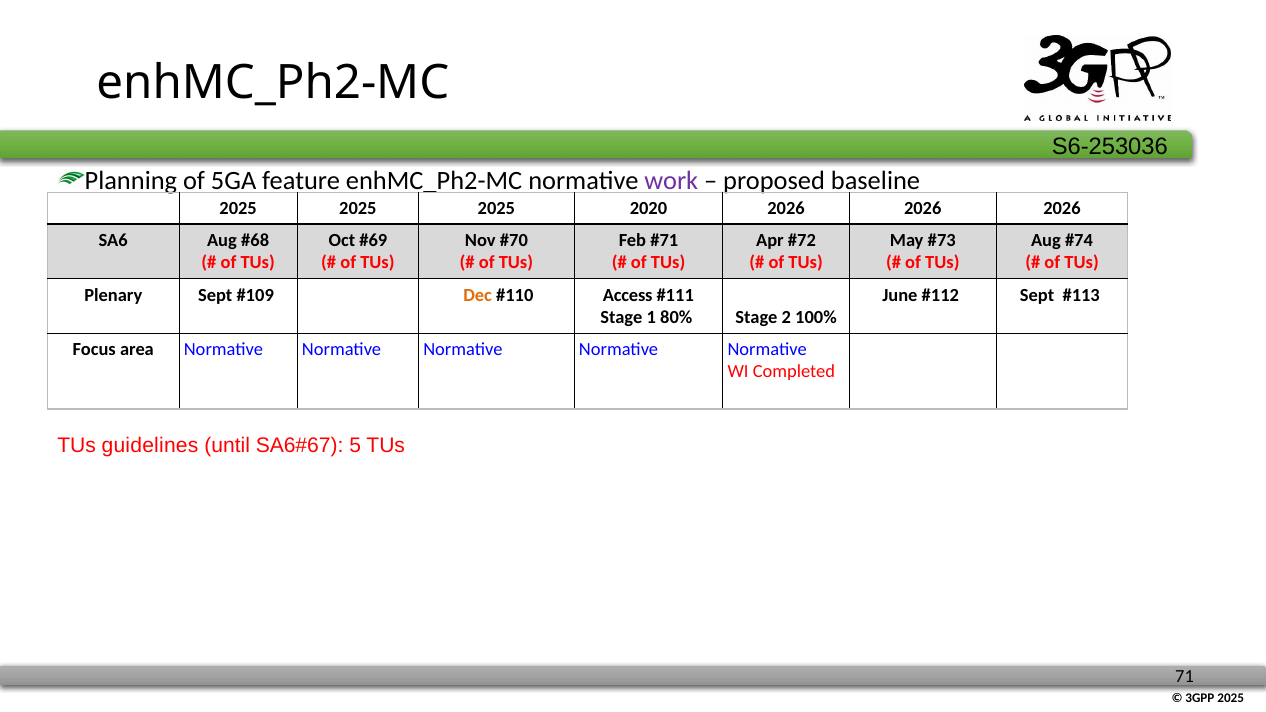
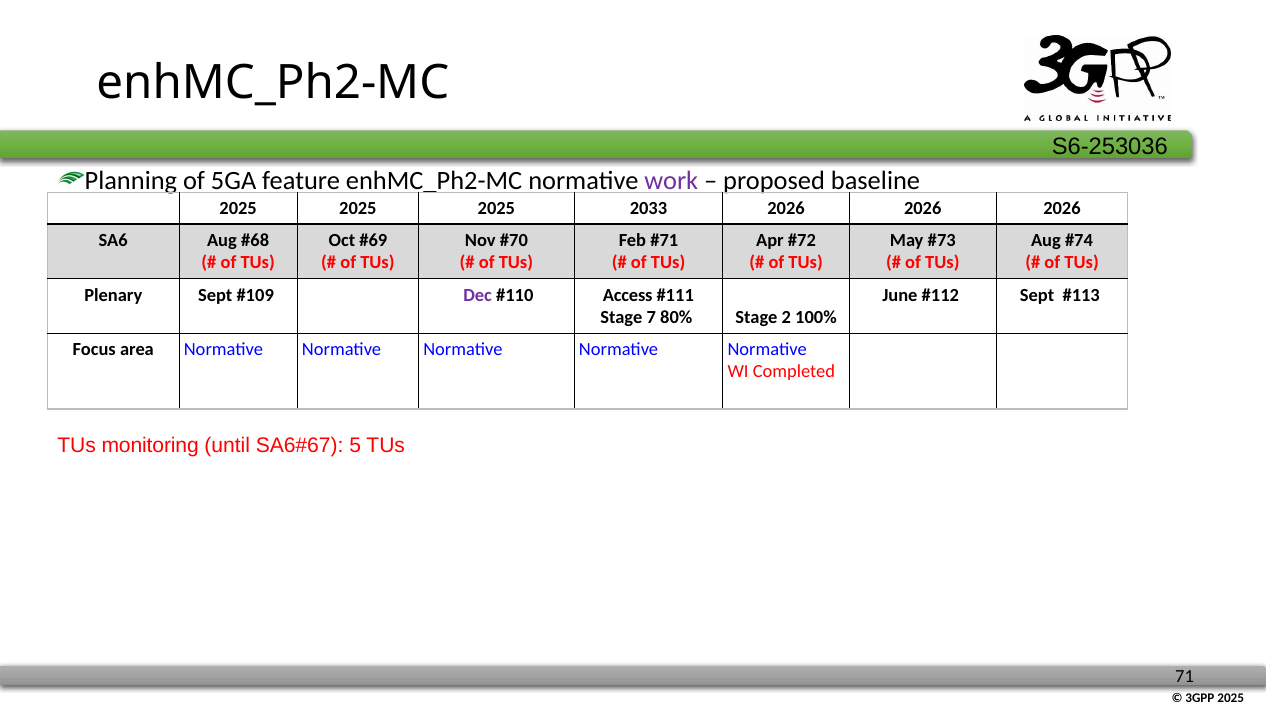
2020: 2020 -> 2033 (648, 208)
Dec colour: orange -> purple (478, 295)
1: 1 -> 7 (651, 317)
guidelines: guidelines -> monitoring (150, 446)
